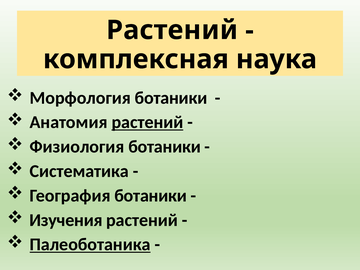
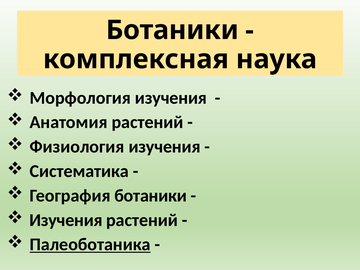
Растений: Растений -> Ботаники (172, 30)
Морфология ботаники: ботаники -> изучения (171, 98)
растений underline: present -> none (147, 122)
Физиология ботаники: ботаники -> изучения (165, 147)
